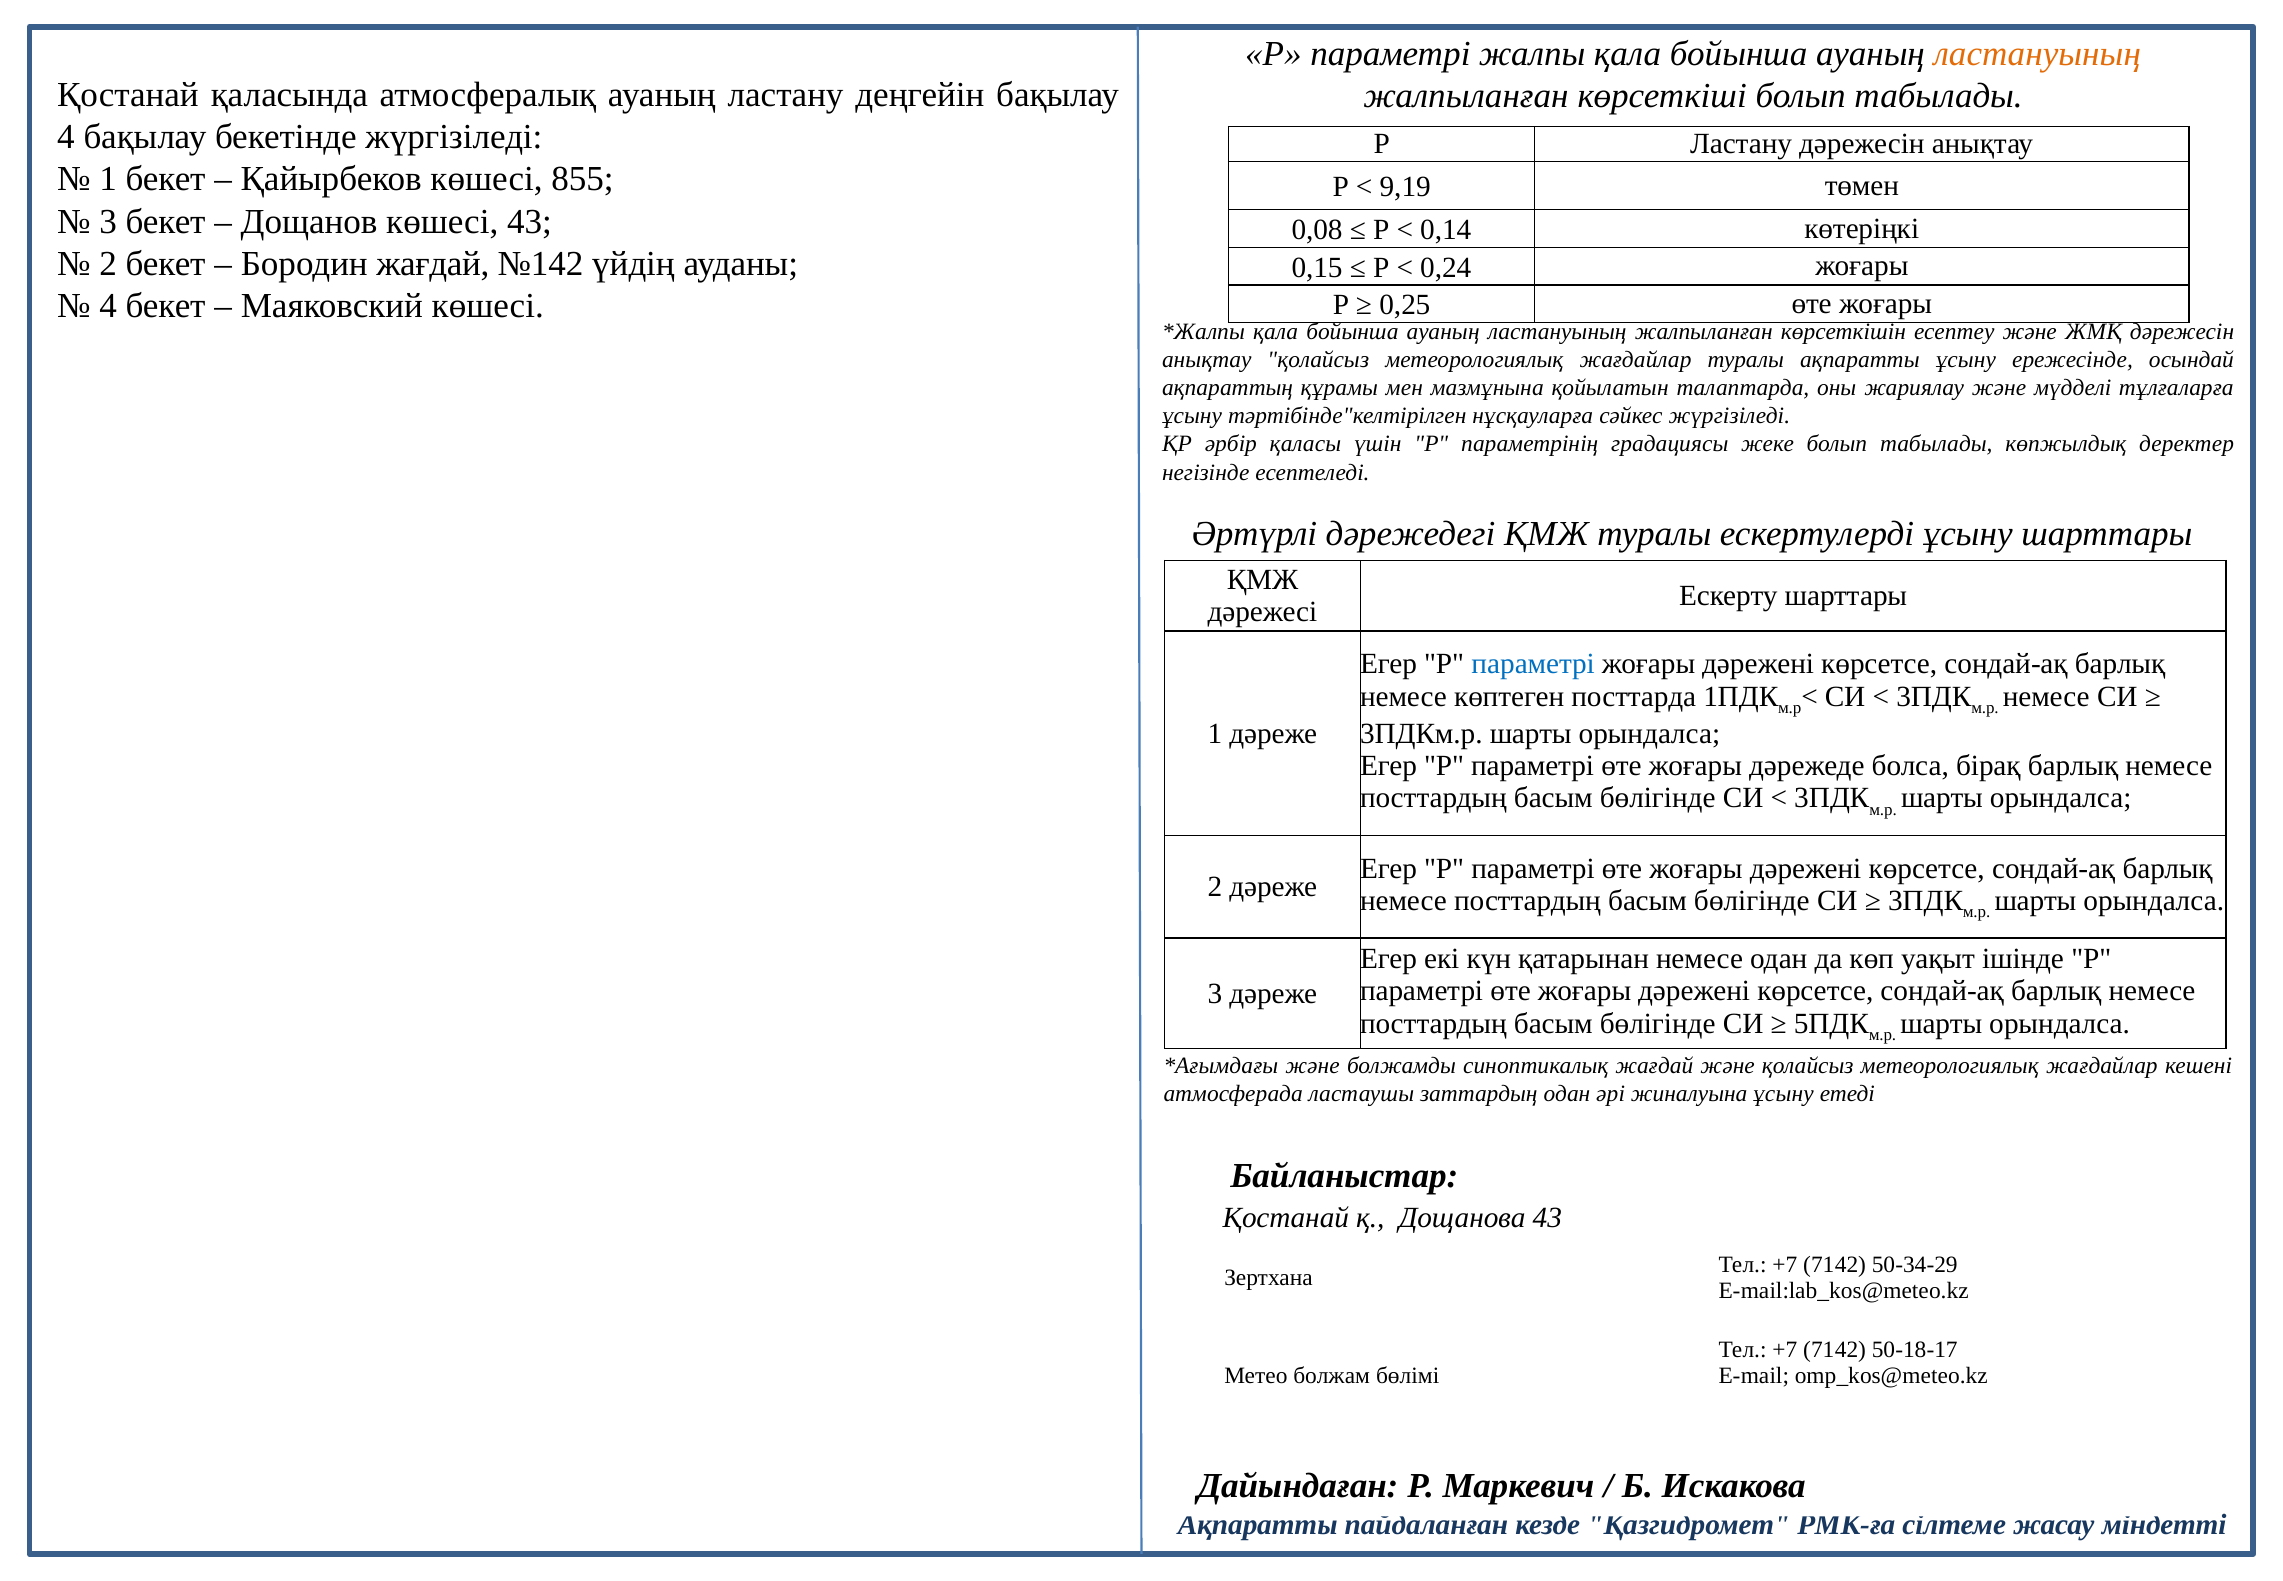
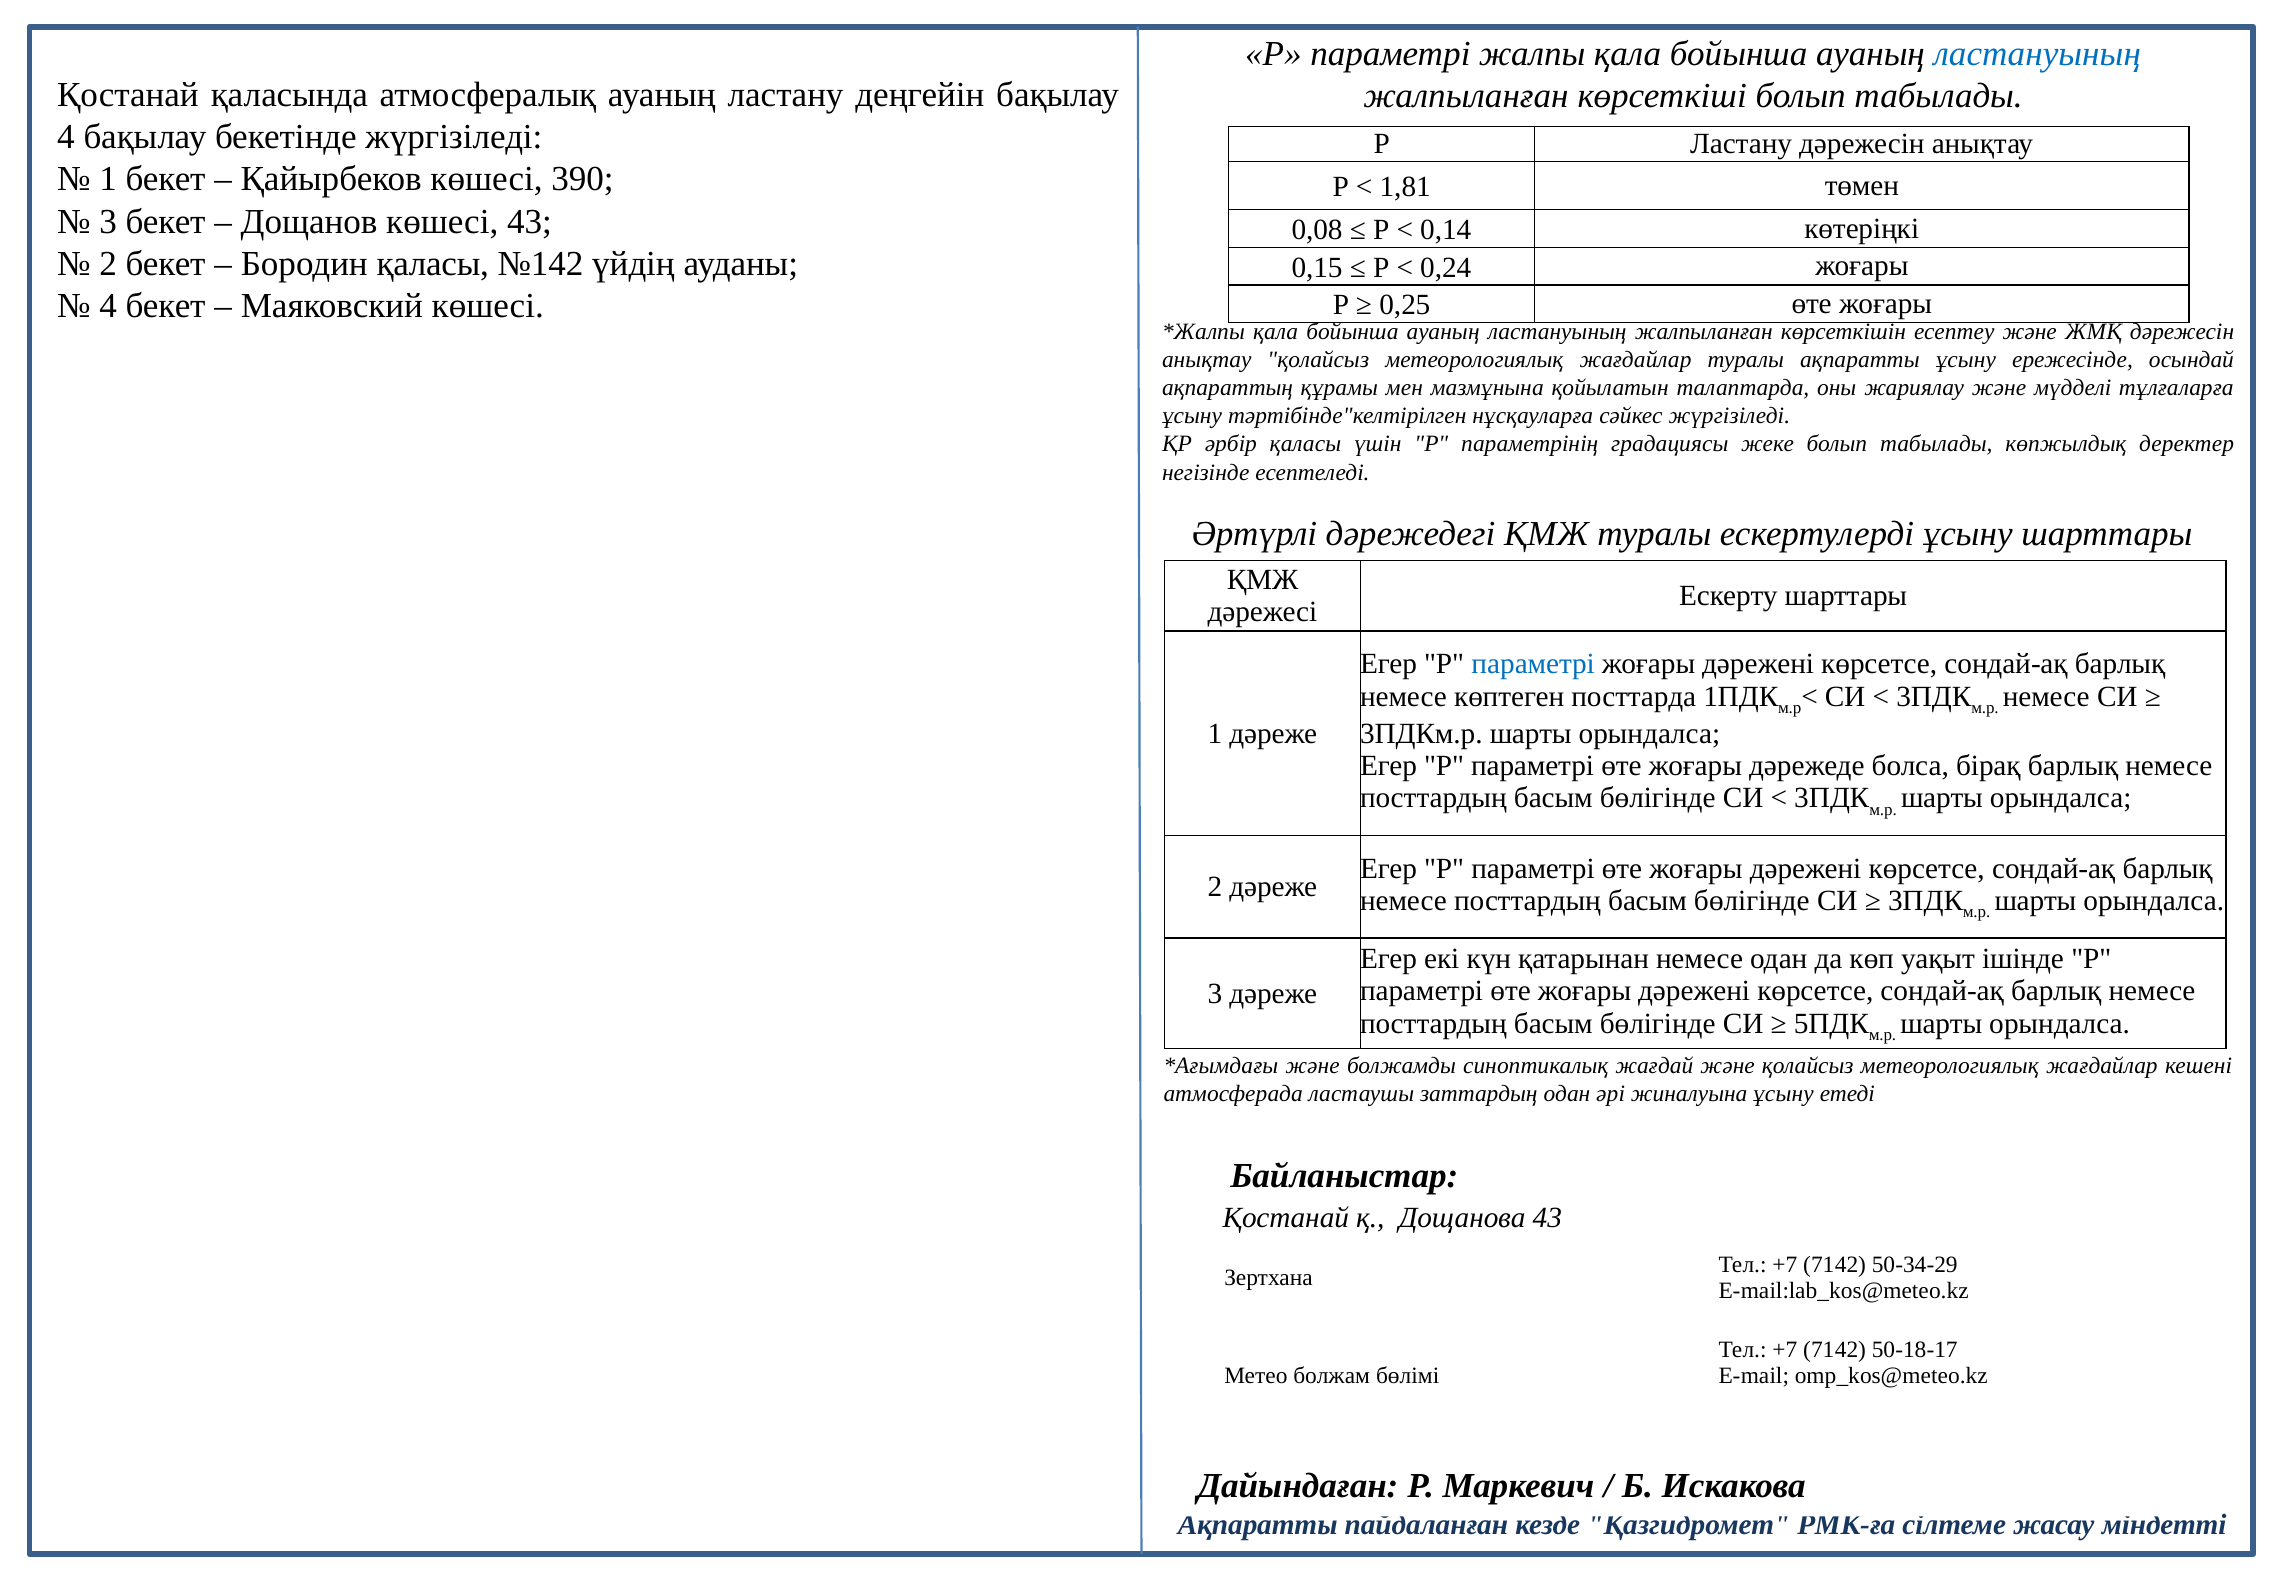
ластануының colour: orange -> blue (2037, 54)
855: 855 -> 390 (583, 179)
9,19: 9,19 -> 1,81 (1405, 187)
Бородин жағдай: жағдай -> қаласы (433, 264)
